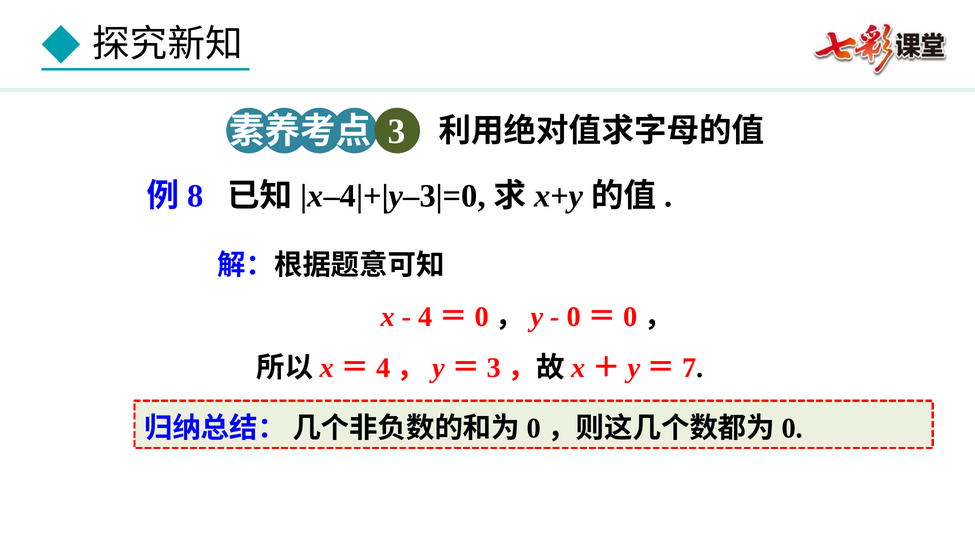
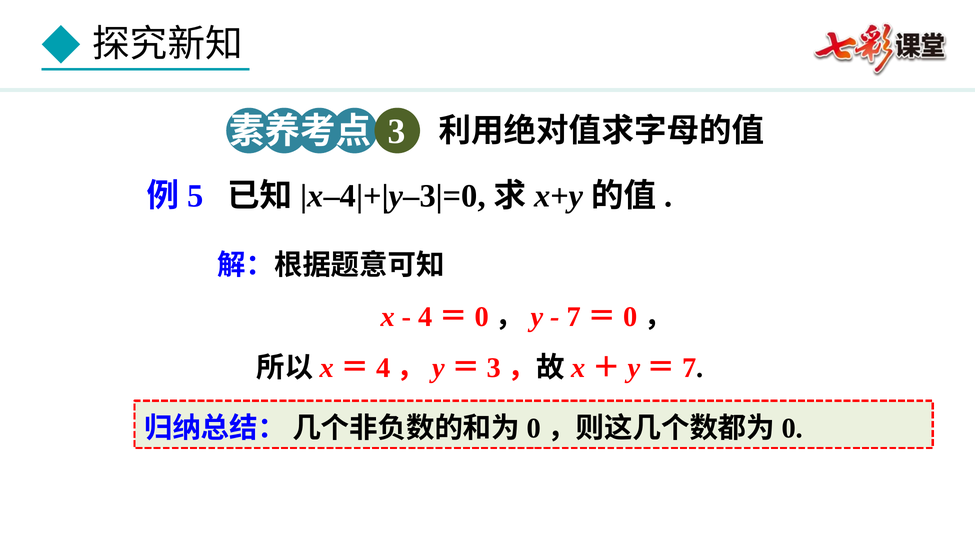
8: 8 -> 5 (195, 196)
0: 0 -> 7 (574, 316)
